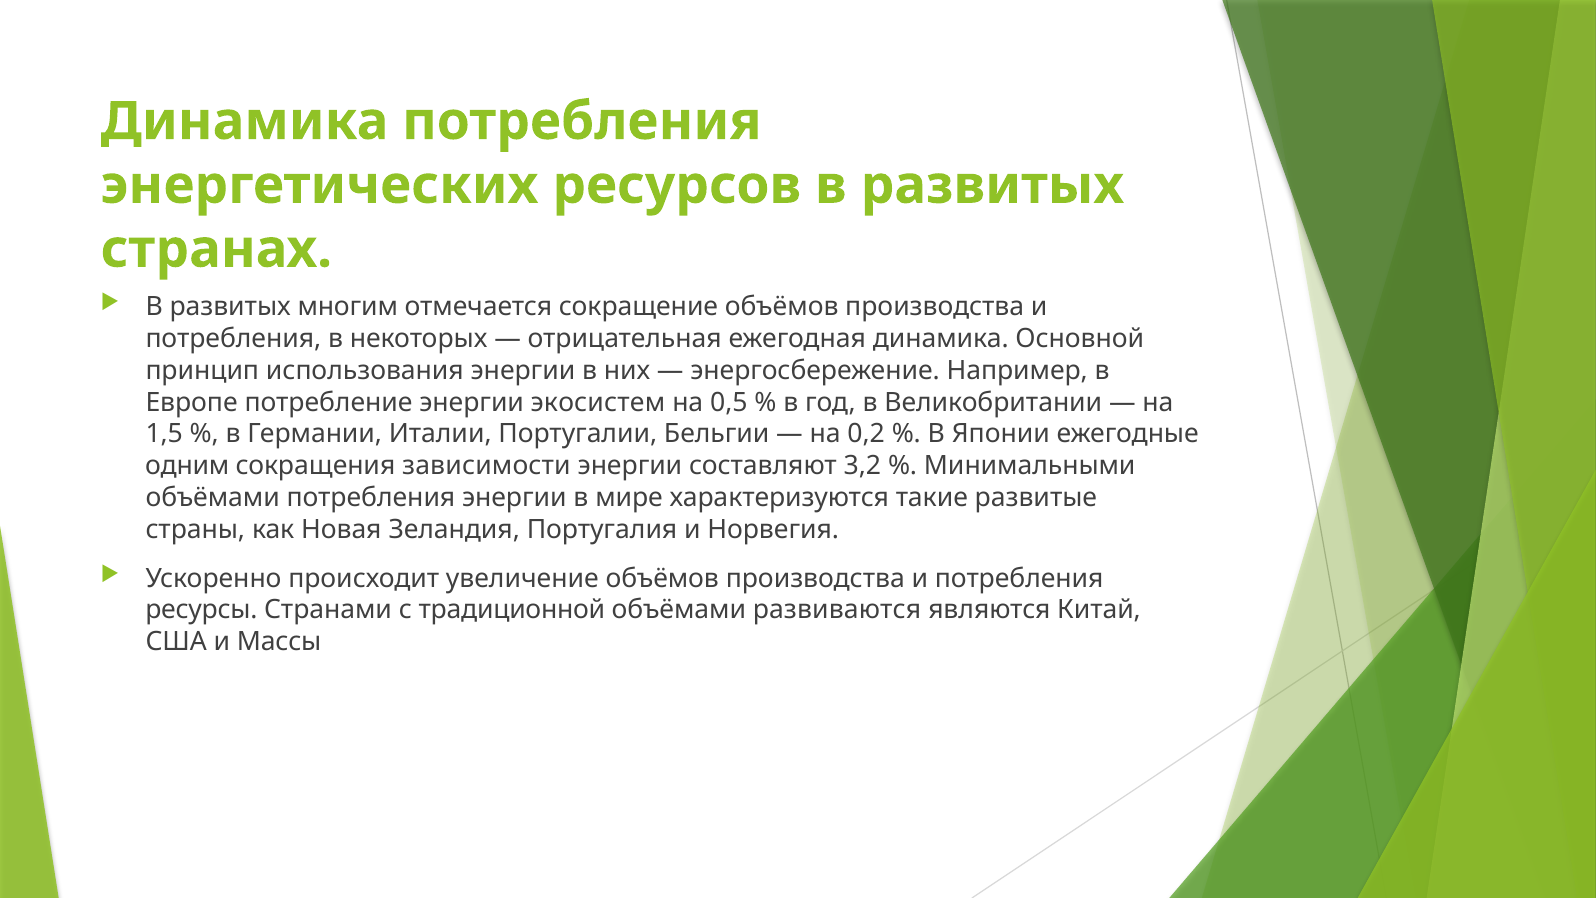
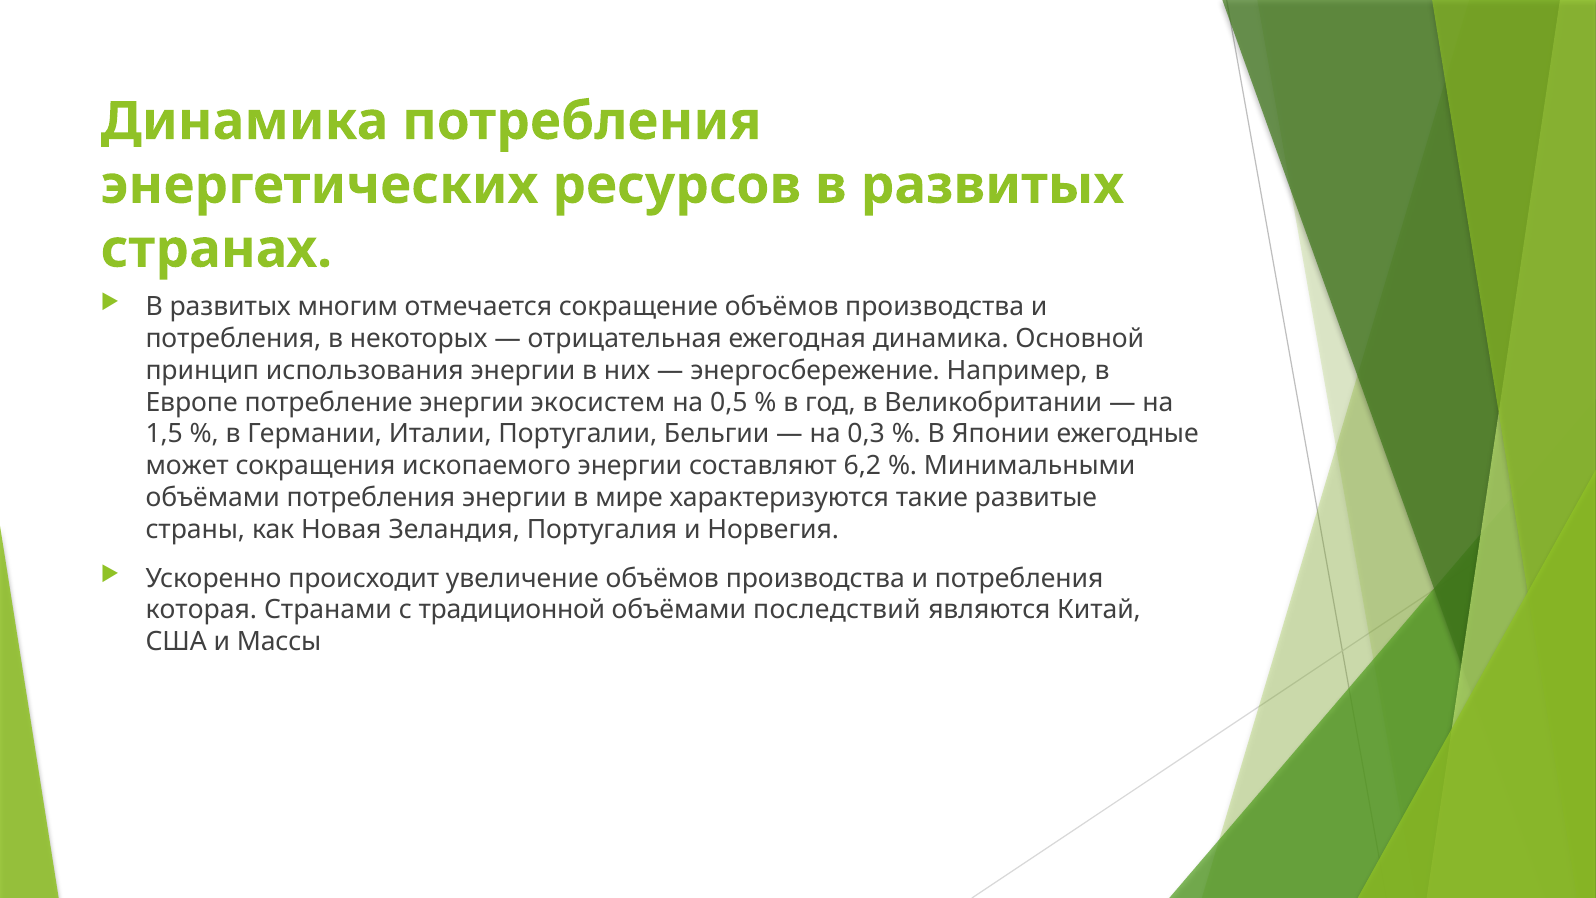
0,2: 0,2 -> 0,3 (866, 434)
одним: одним -> может (187, 466)
зависимости: зависимости -> ископаемого (487, 466)
3,2: 3,2 -> 6,2 (862, 466)
ресурсы: ресурсы -> которая (201, 610)
развиваются: развиваются -> последствий (837, 610)
